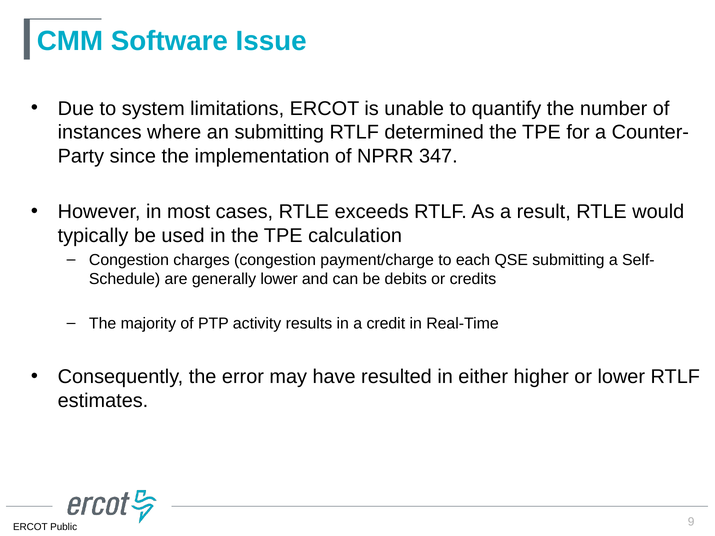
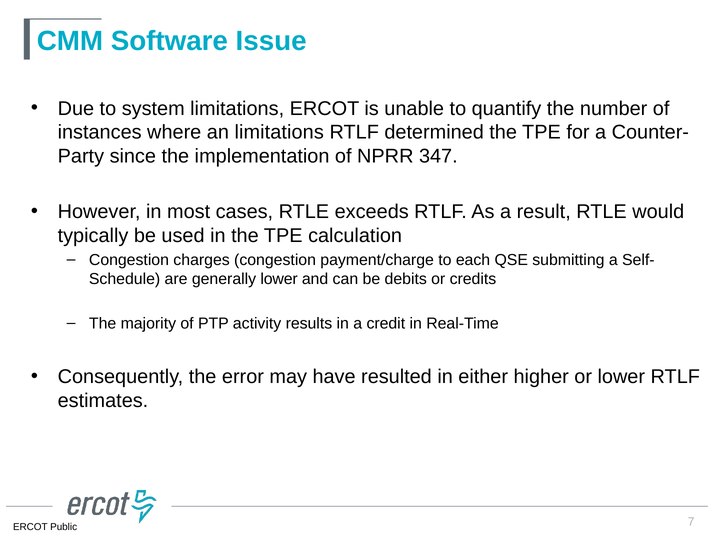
an submitting: submitting -> limitations (279, 132)
9: 9 -> 7 (691, 522)
